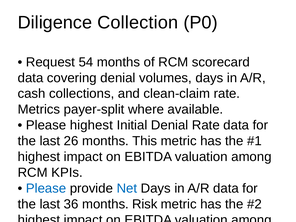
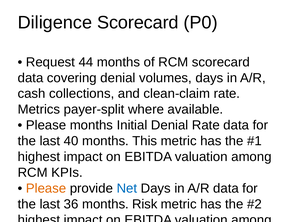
Diligence Collection: Collection -> Scorecard (138, 22)
54: 54 -> 44 (86, 62)
Please highest: highest -> months (91, 125)
26: 26 -> 40 (71, 141)
Please colour: blue -> orange (46, 188)
